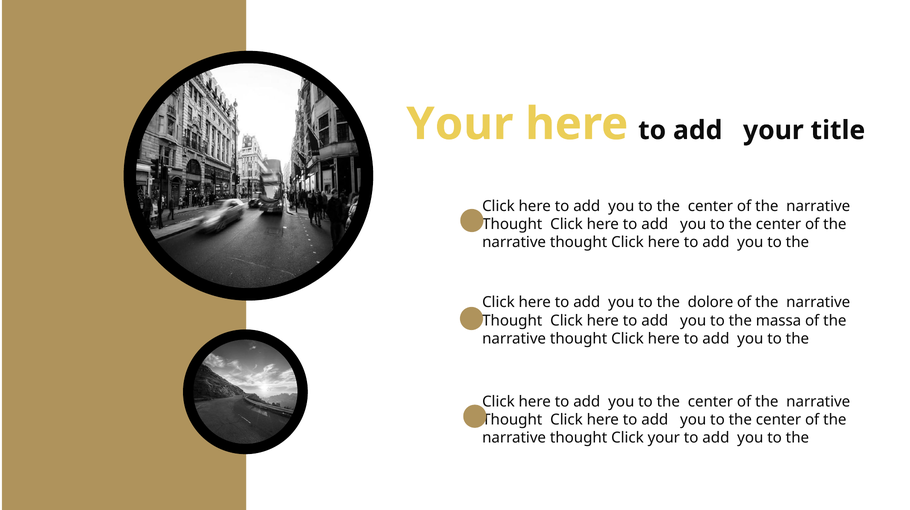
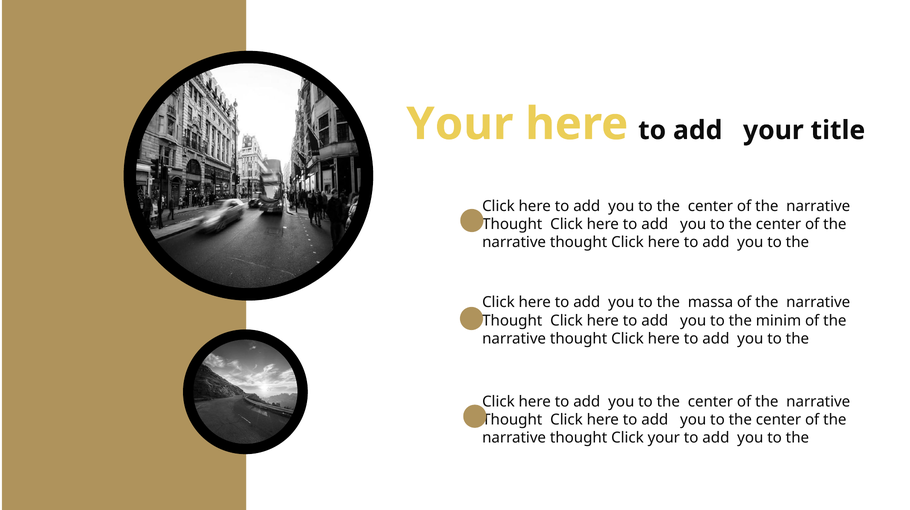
dolore: dolore -> massa (710, 302)
massa: massa -> minim (778, 320)
